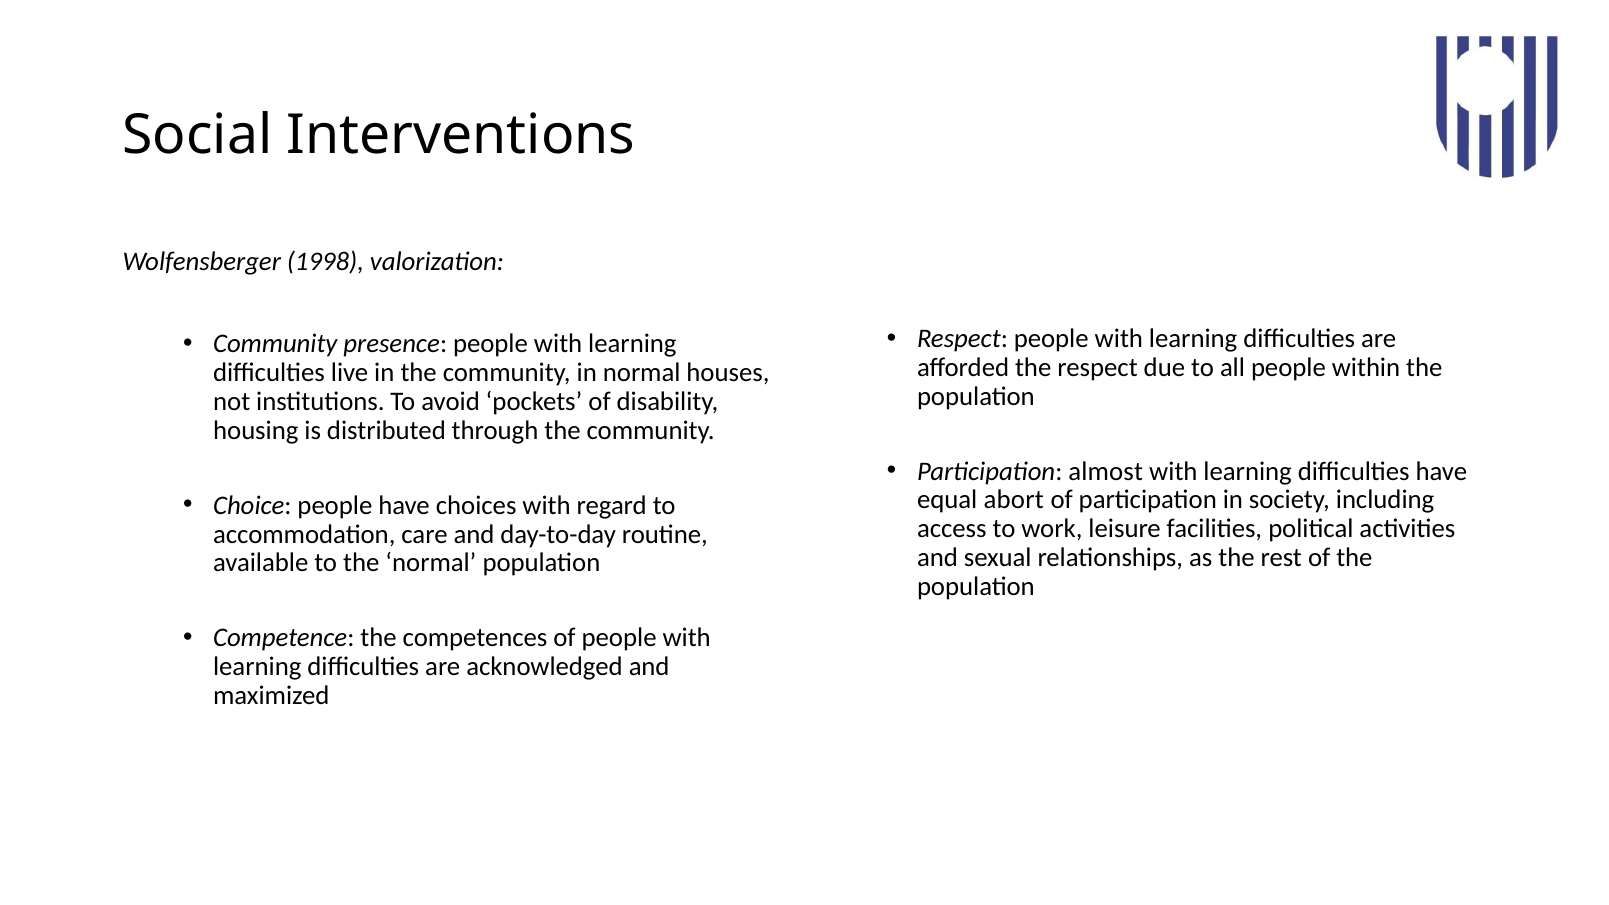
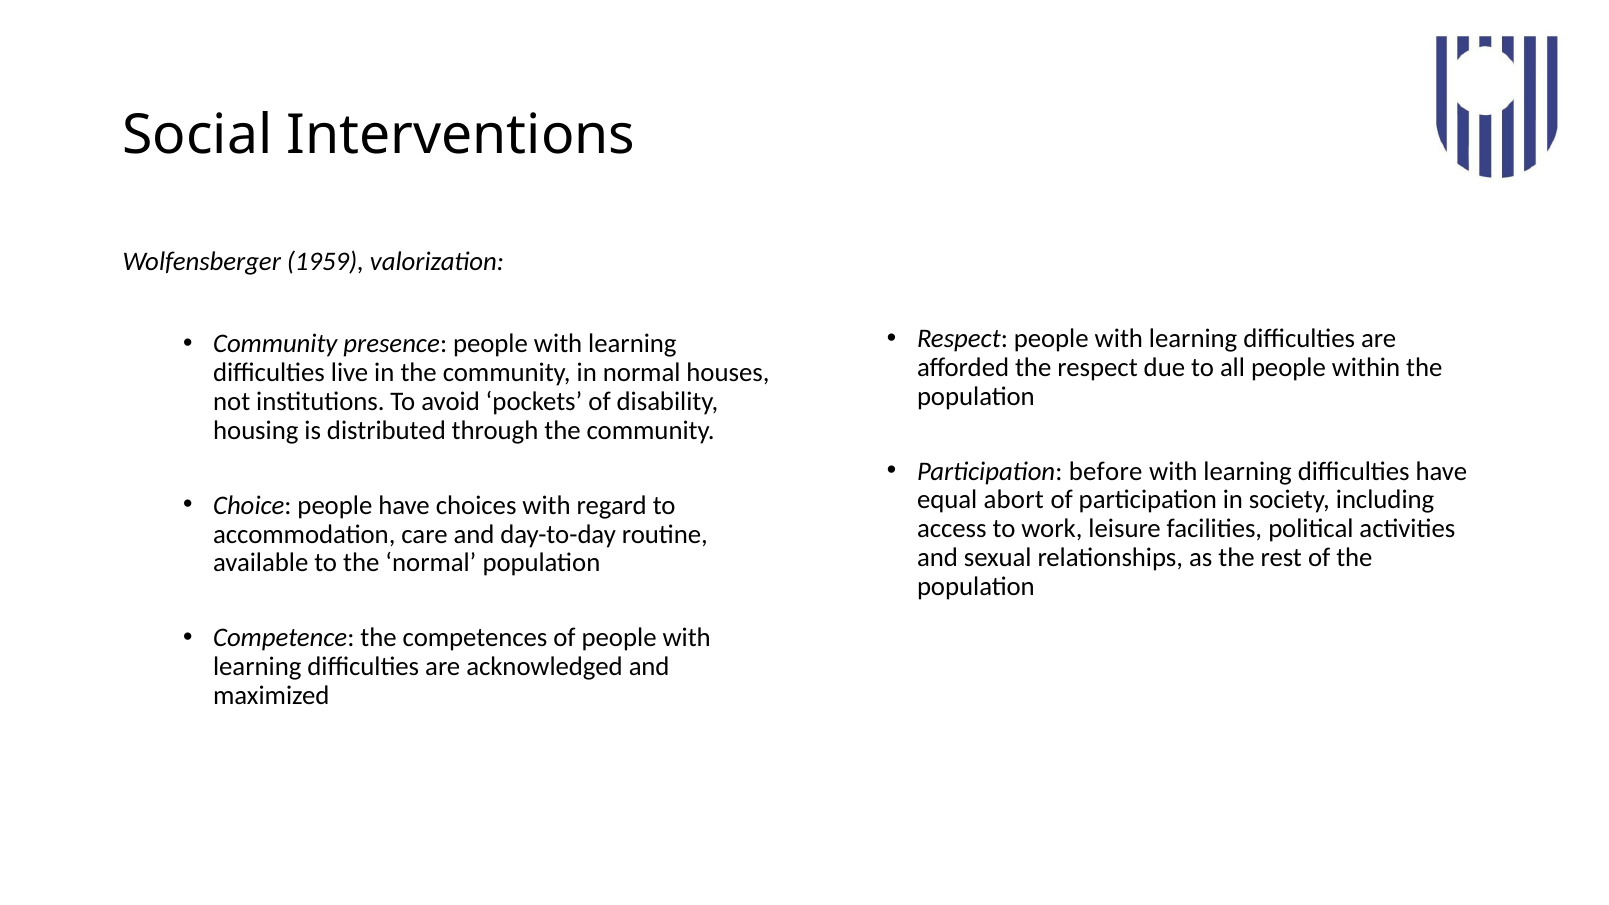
1998: 1998 -> 1959 (325, 261)
almost: almost -> before (1106, 471)
